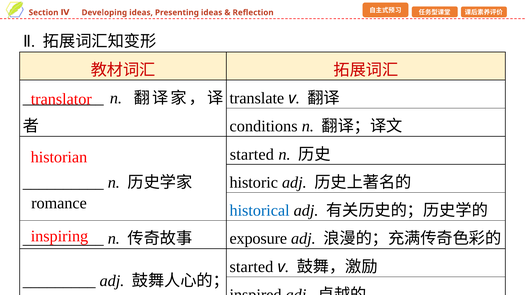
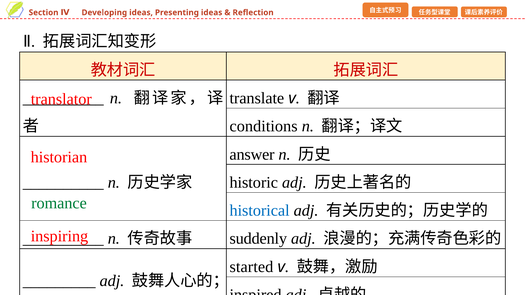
started: started -> answer (252, 155)
romance colour: black -> green (59, 203)
exposure: exposure -> suddenly (258, 239)
